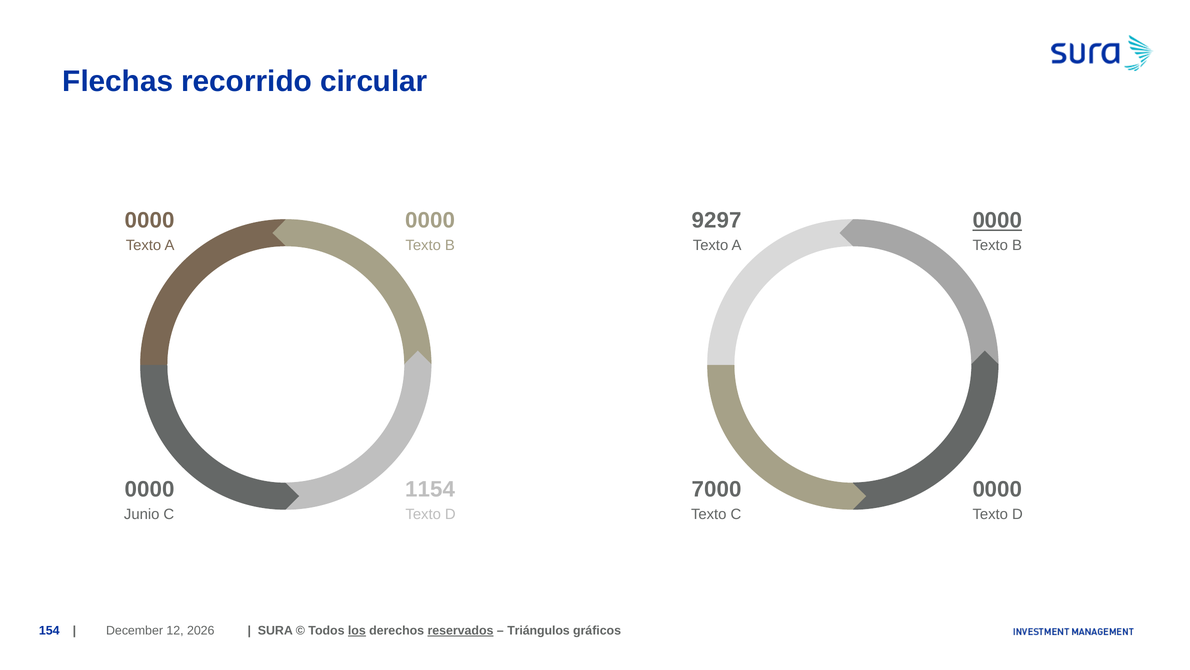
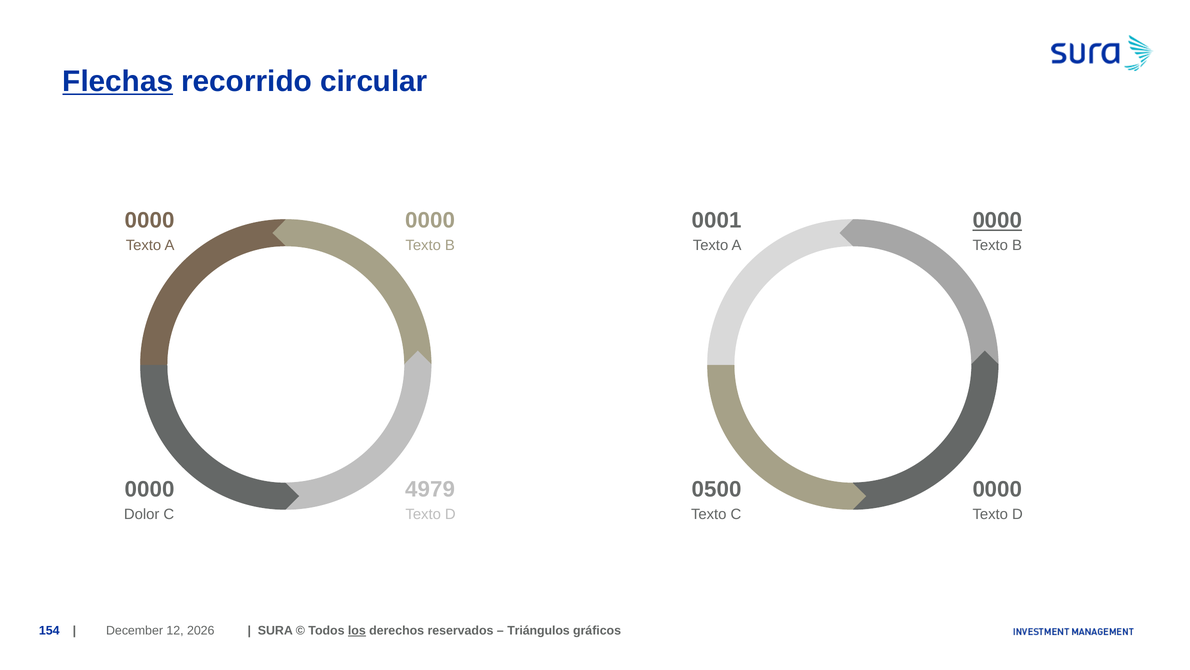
Flechas underline: none -> present (118, 81)
9297: 9297 -> 0001 (717, 220)
1154: 1154 -> 4979 (430, 489)
7000: 7000 -> 0500 (717, 489)
Junio: Junio -> Dolor (142, 514)
reservados underline: present -> none (460, 630)
